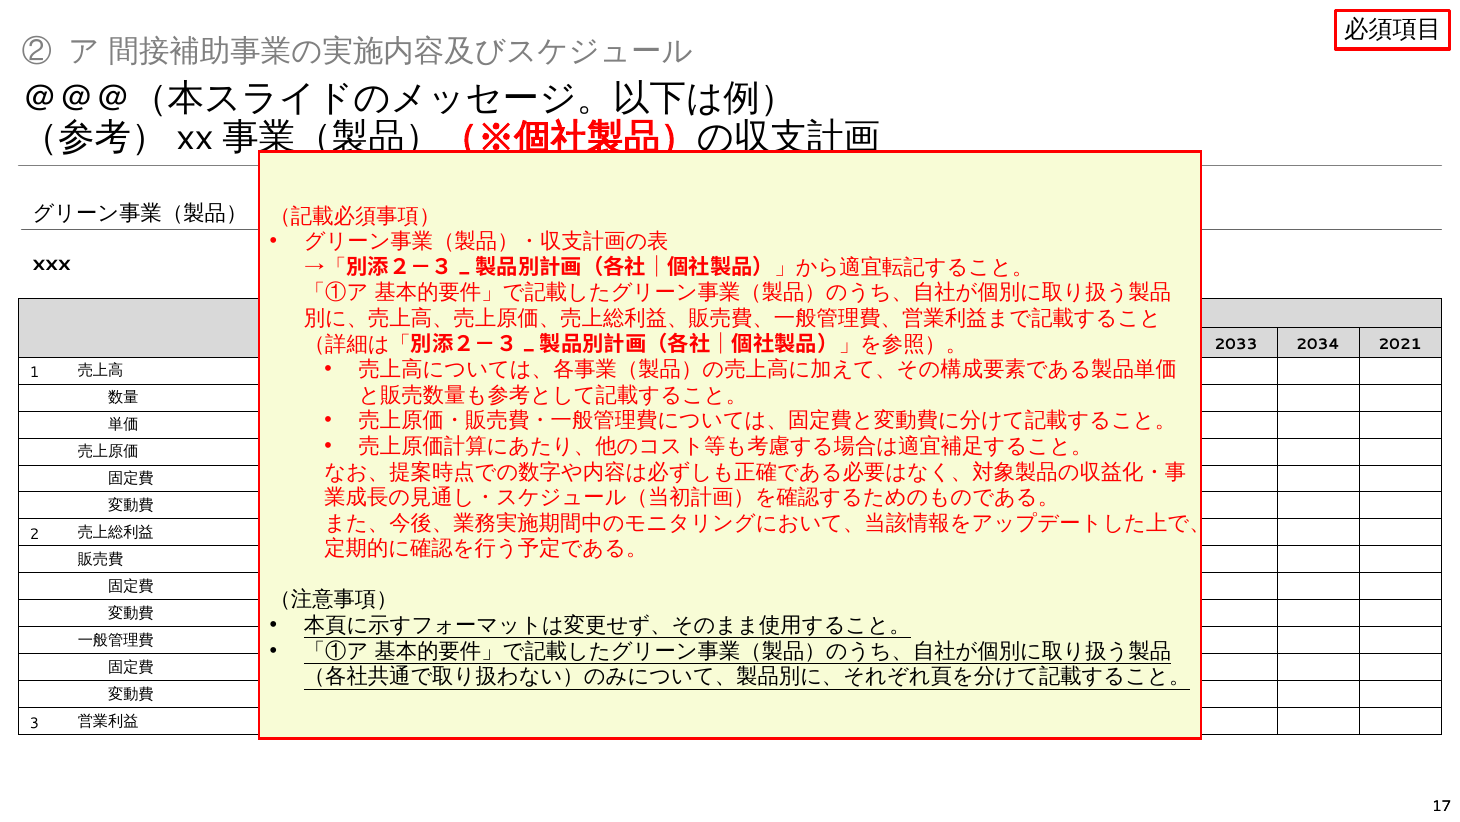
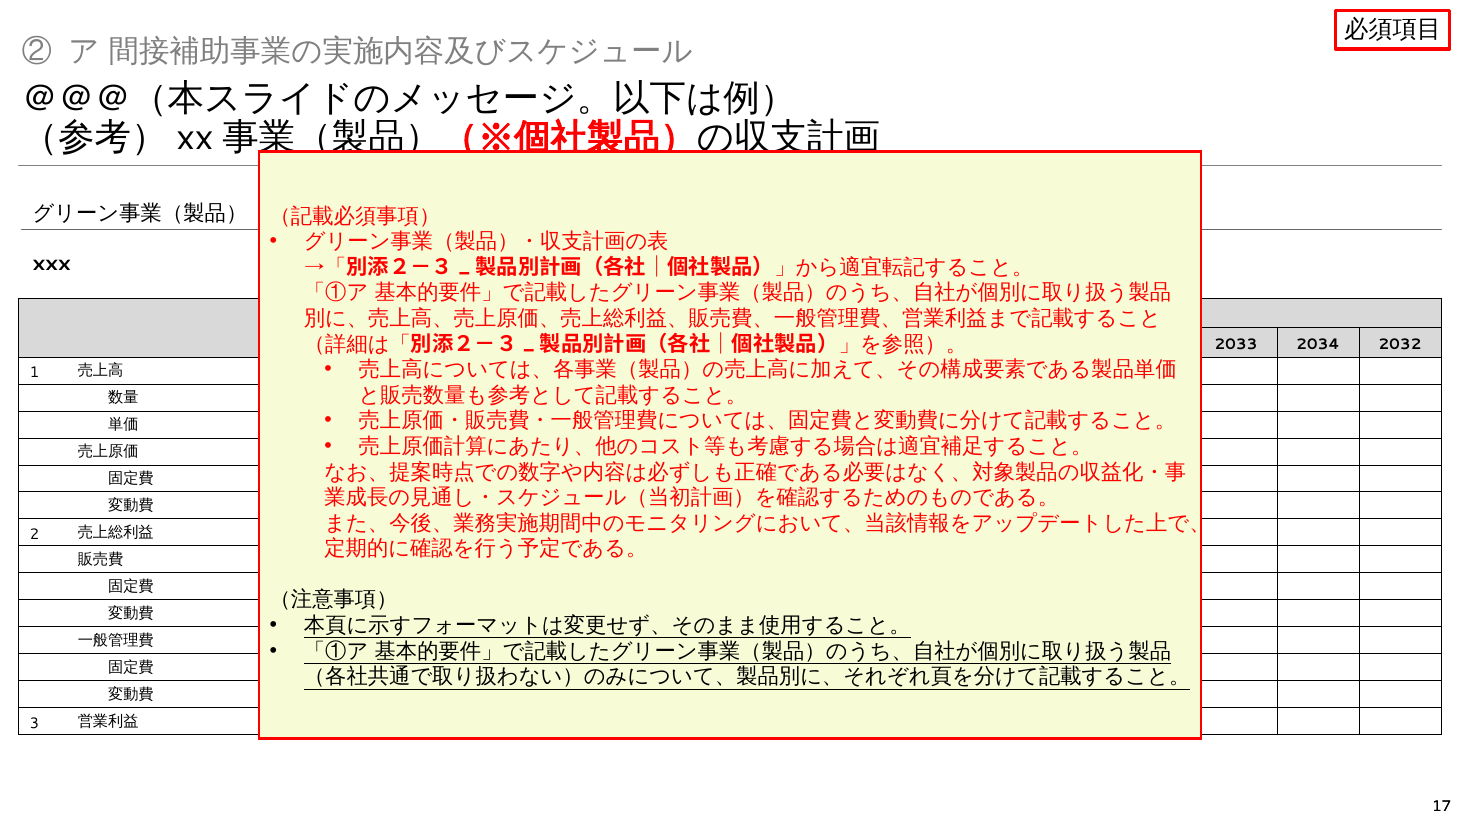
2034 2021: 2021 -> 2032 (1400, 344)
